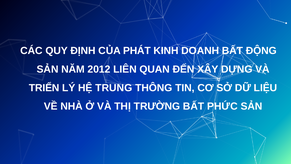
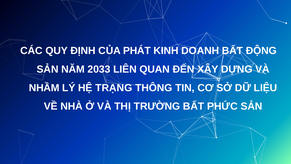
2012: 2012 -> 2033 (99, 69)
TRIỂN: TRIỂN -> NHẦM (44, 88)
TRUNG: TRUNG -> TRẠNG (114, 88)
